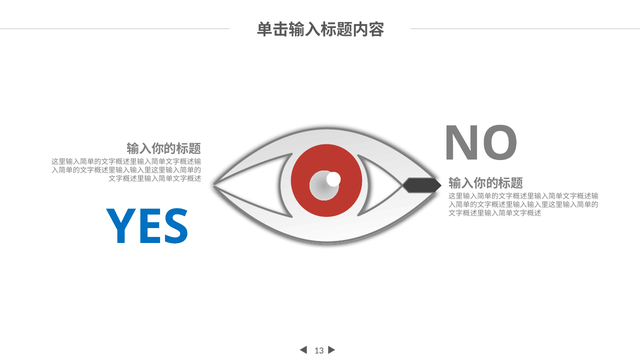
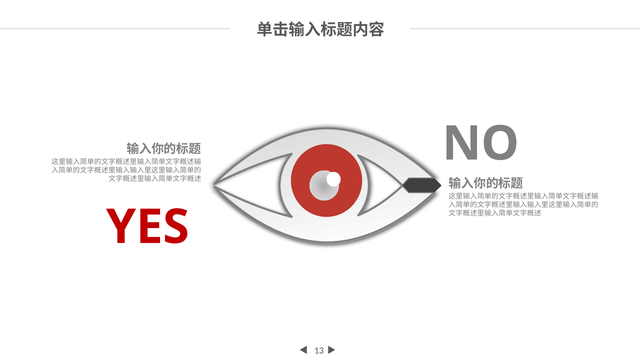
YES colour: blue -> red (148, 227)
